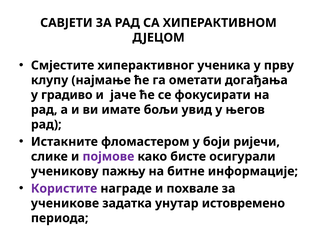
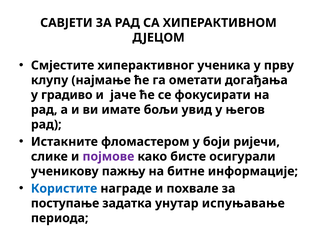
Користите colour: purple -> blue (64, 188)
ученикове: ученикове -> поступање (65, 203)
истовремено: истовремено -> испуњавање (243, 203)
